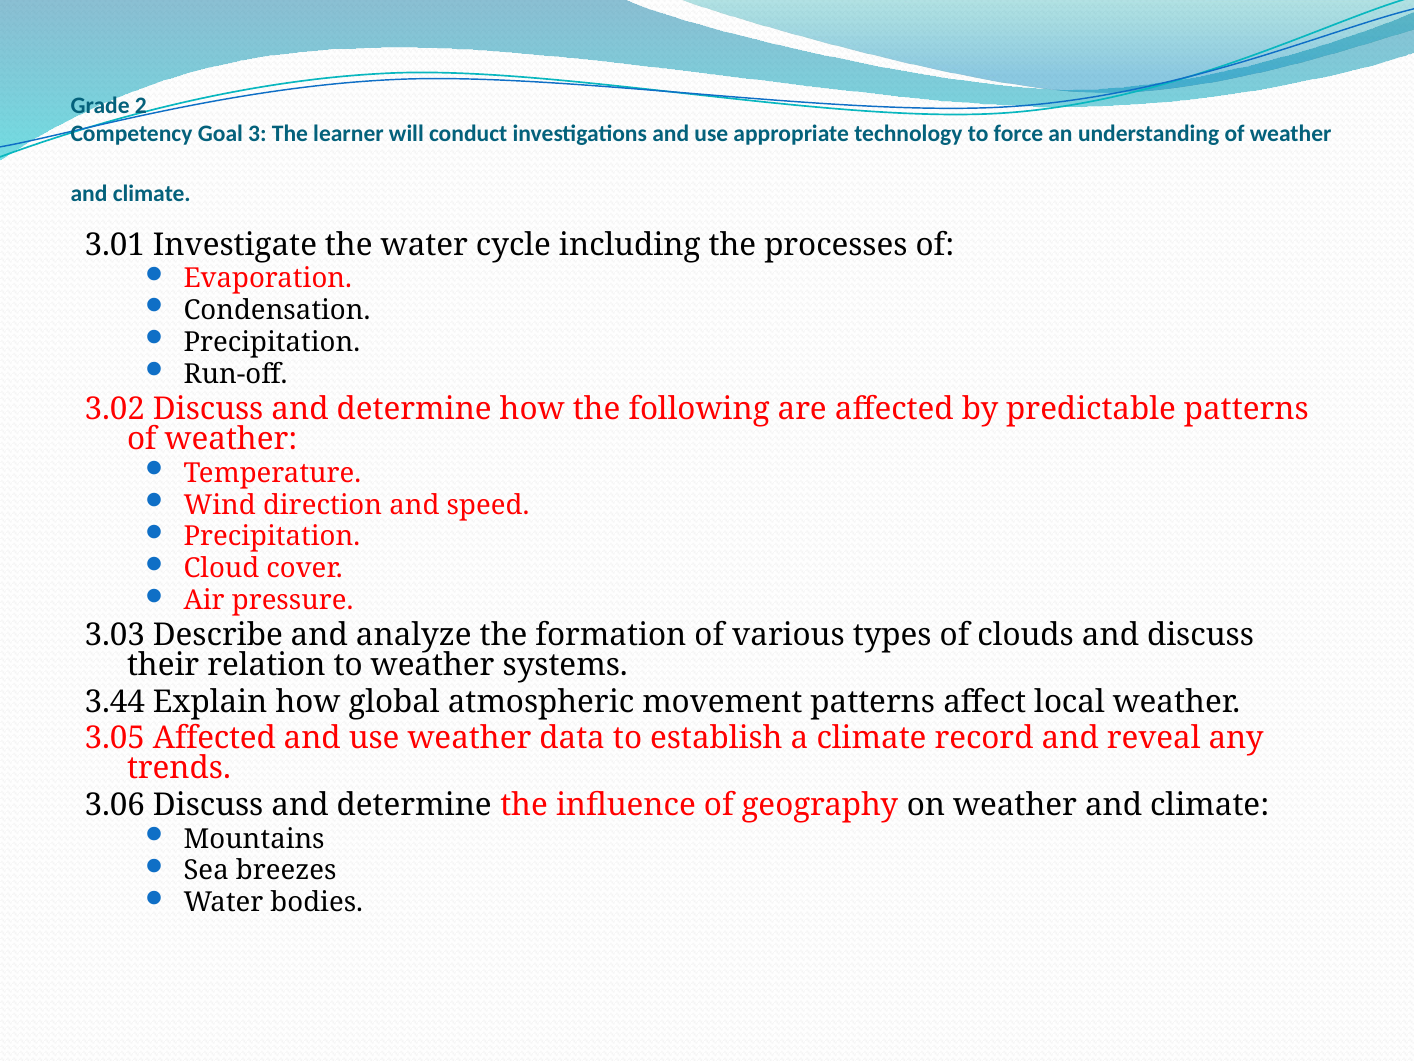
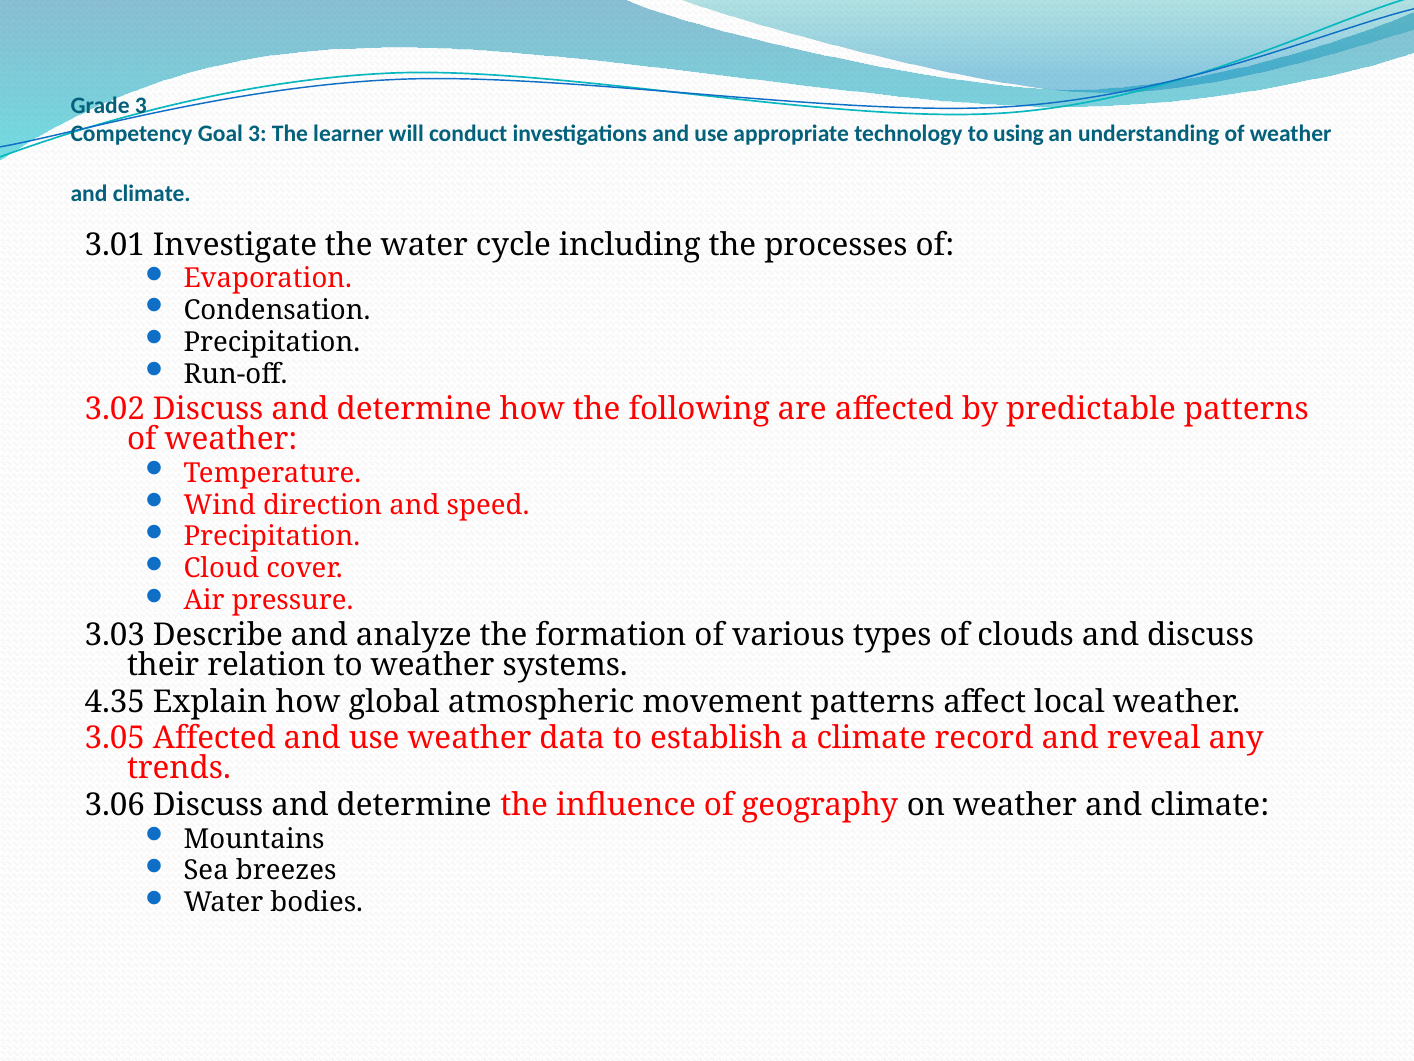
Grade 2: 2 -> 3 (141, 105)
force: force -> using (1019, 134)
3.44: 3.44 -> 4.35 (115, 701)
